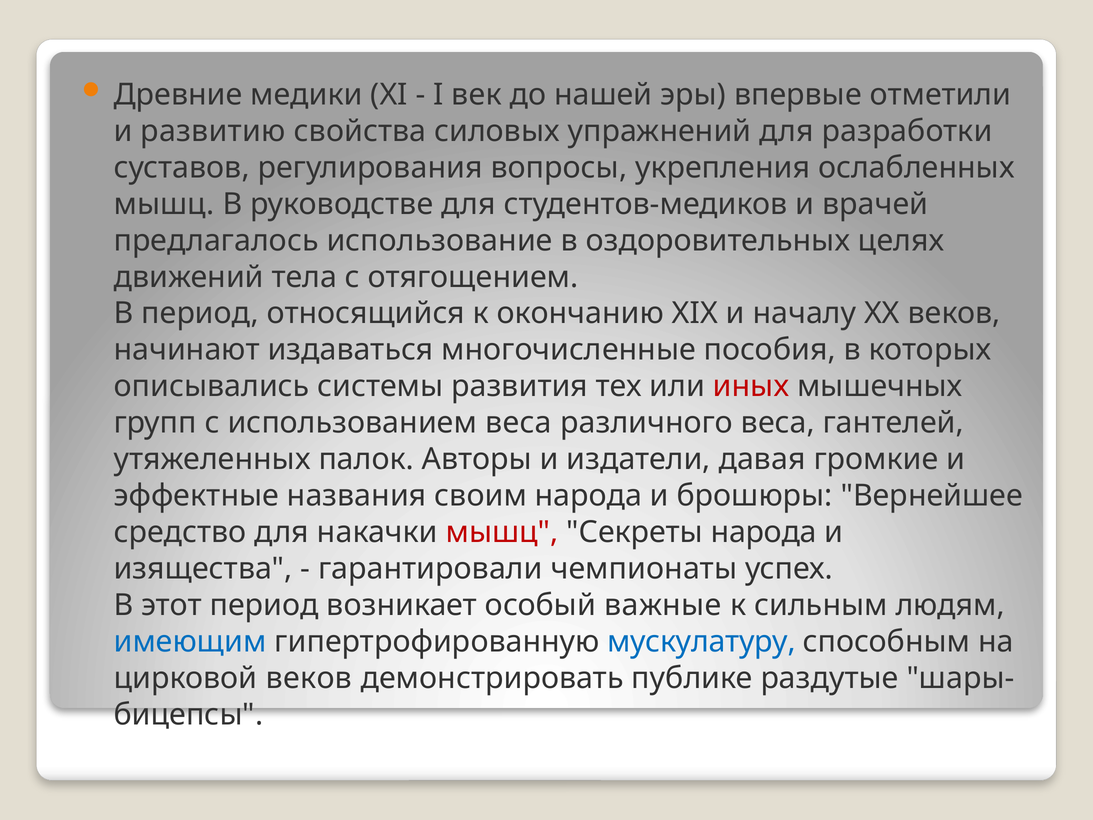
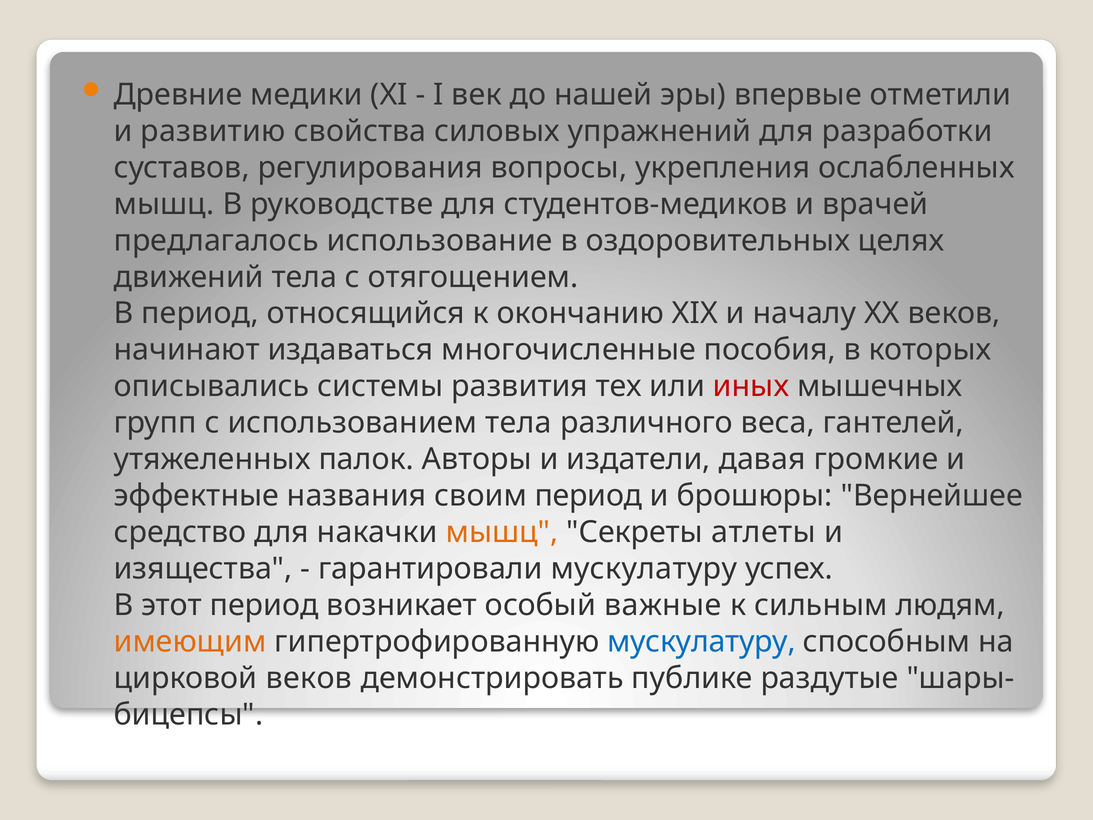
использованием веса: веса -> тела (518, 423)
своим народа: народа -> период (588, 496)
мышц colour: red -> orange (502, 532)
Секреты народа: народа -> атлеты (764, 532)
гарантировали чемпионаты: чемпионаты -> мускулатуру (644, 568)
имеющим colour: blue -> orange (190, 641)
